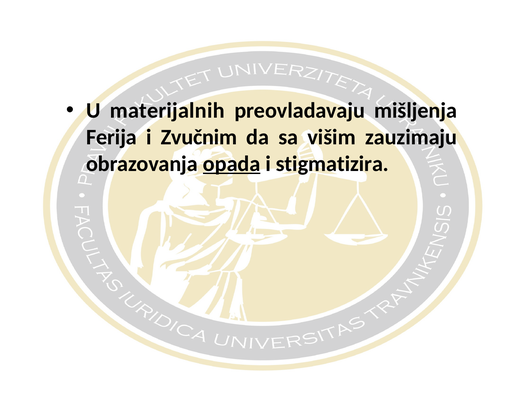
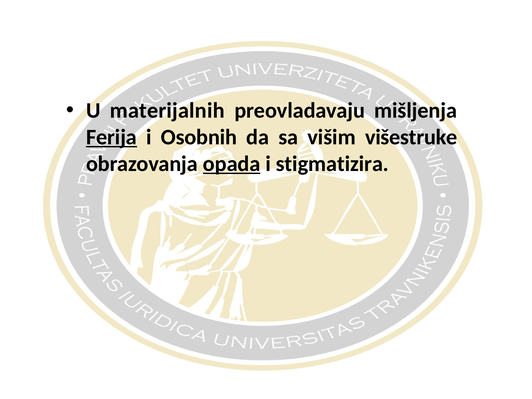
Ferija underline: none -> present (111, 137)
Zvučnim: Zvučnim -> Osobnih (199, 137)
zauzimaju: zauzimaju -> višestruke (411, 137)
